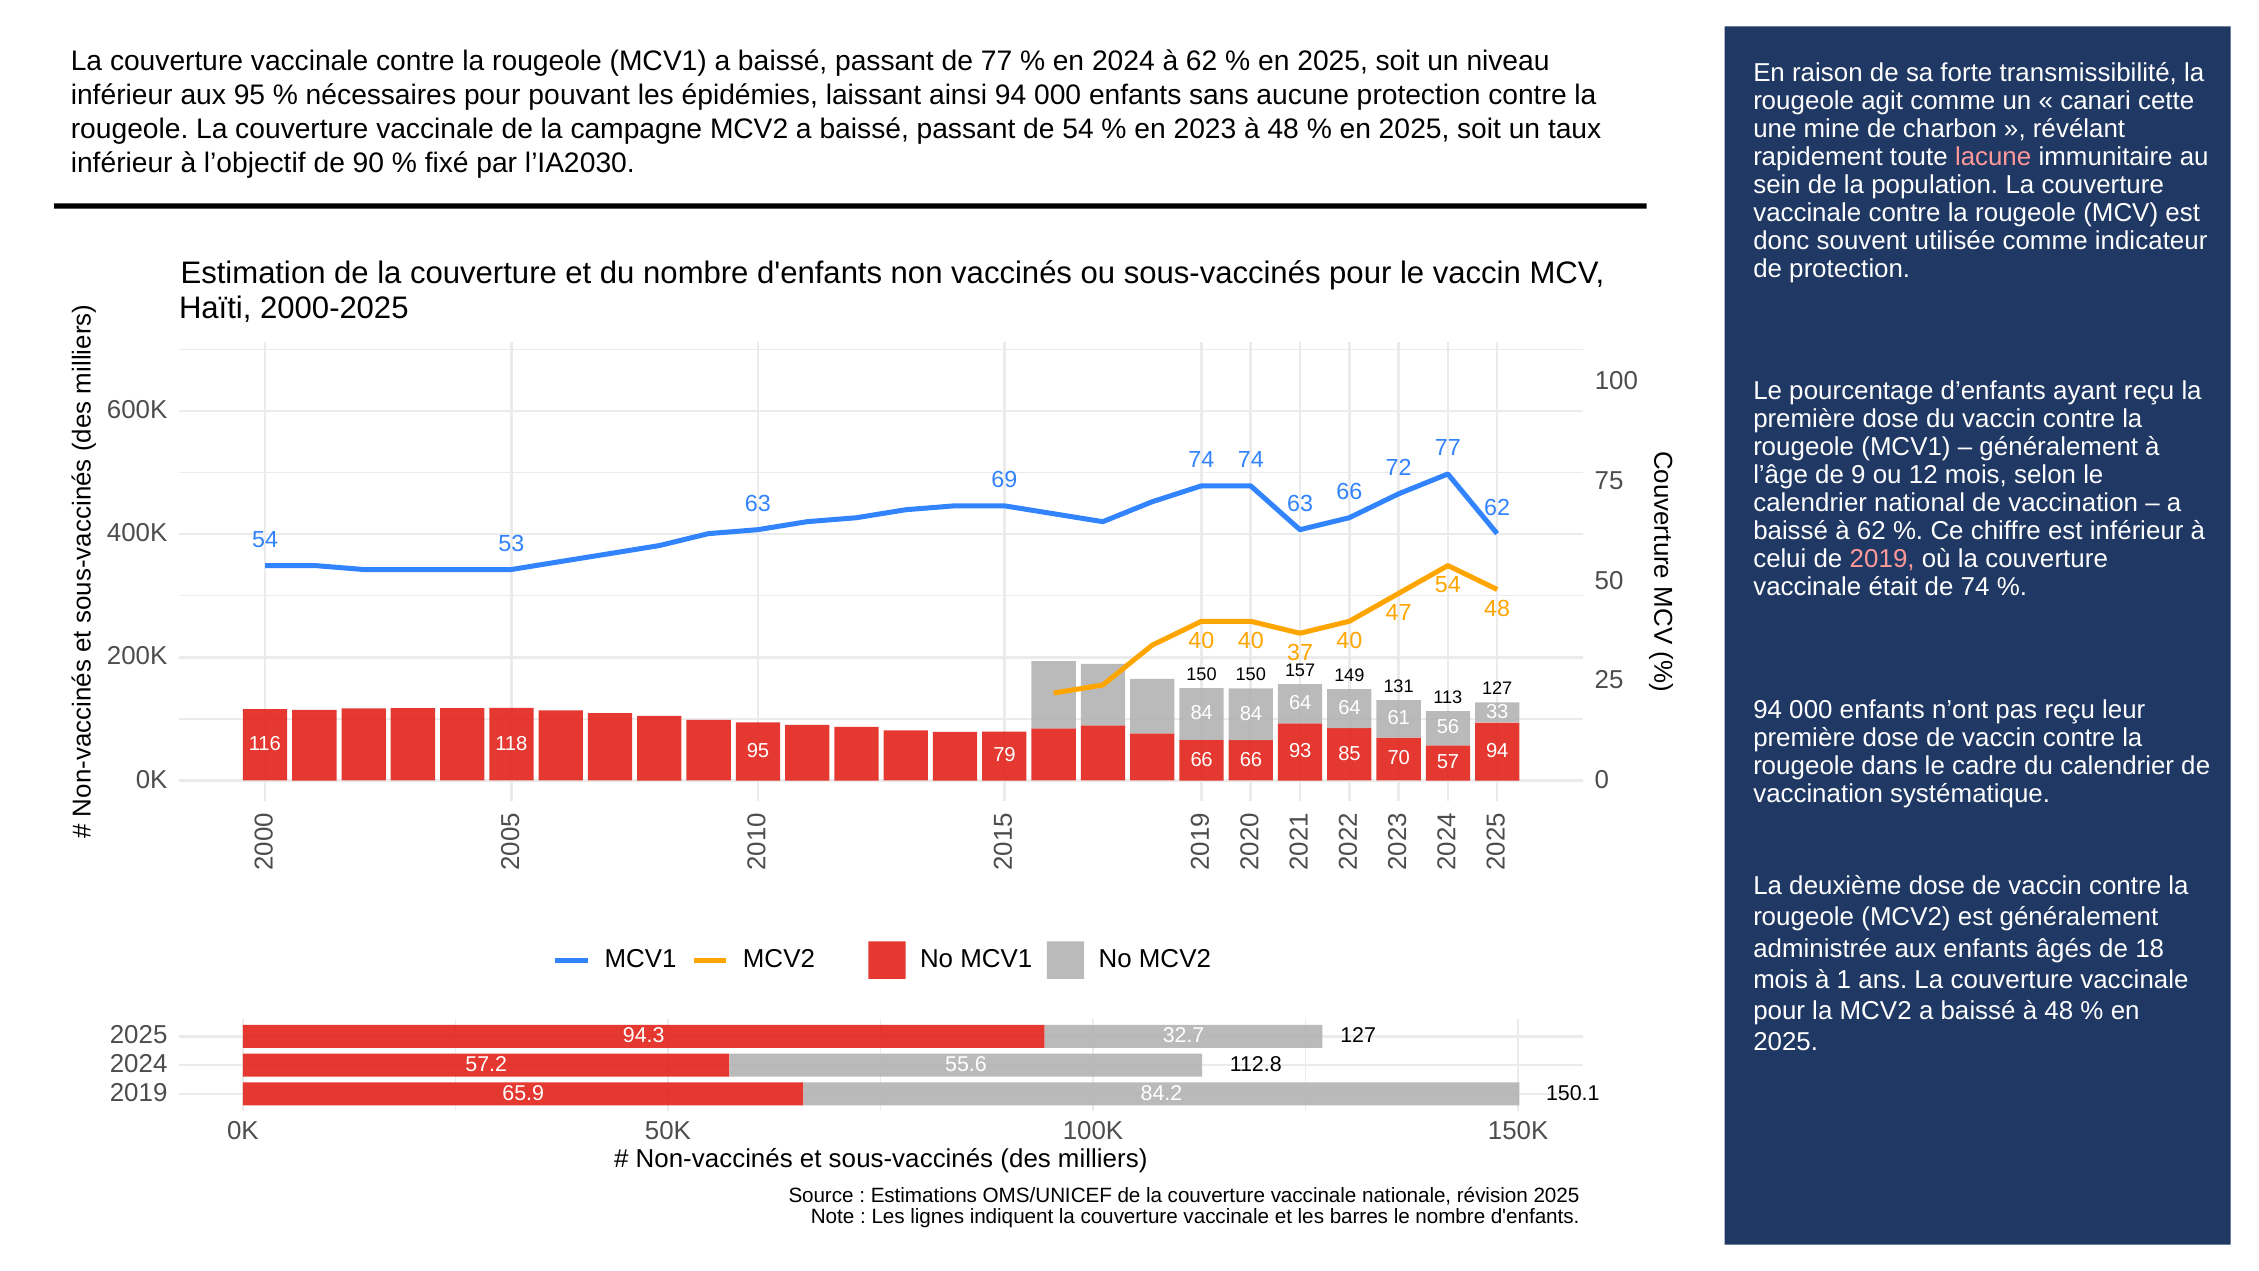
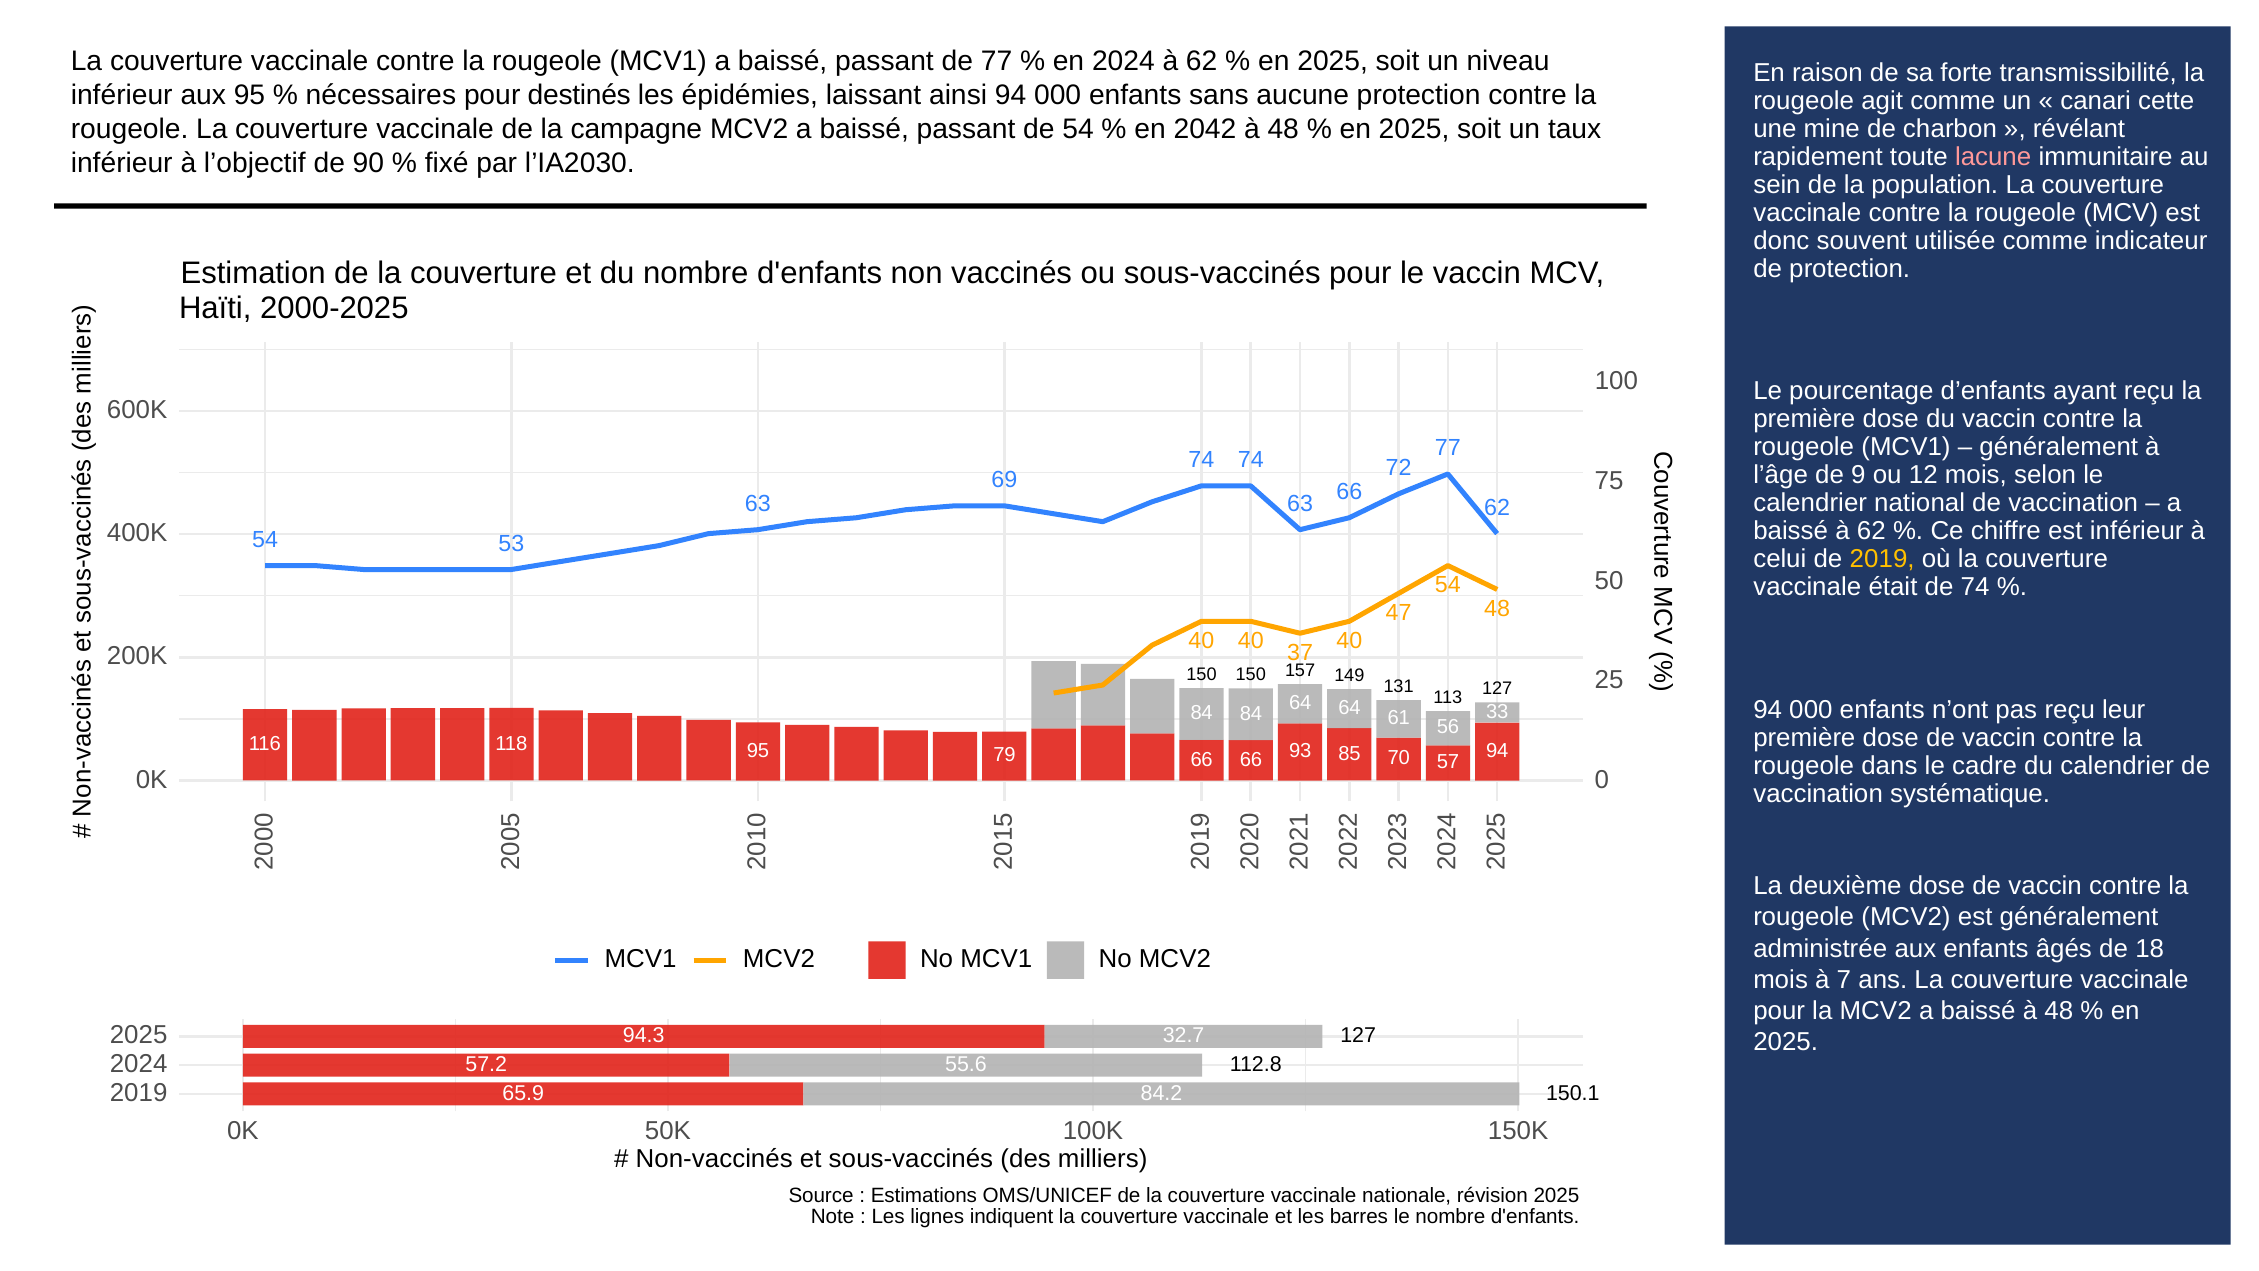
pouvant: pouvant -> destinés (579, 95)
2023: 2023 -> 2042 (1205, 129)
2019 colour: pink -> yellow (1882, 559)
à 1: 1 -> 7 (1844, 979)
